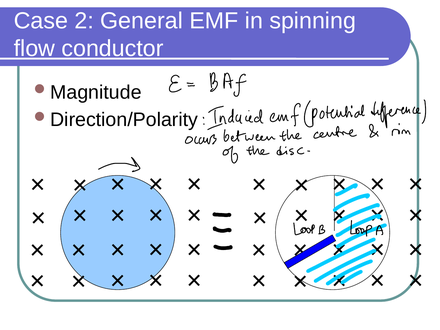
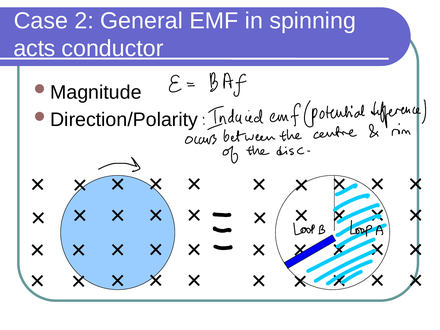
flow: flow -> acts (35, 49)
